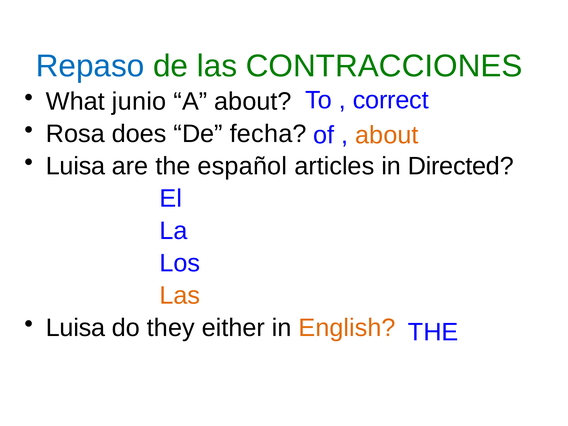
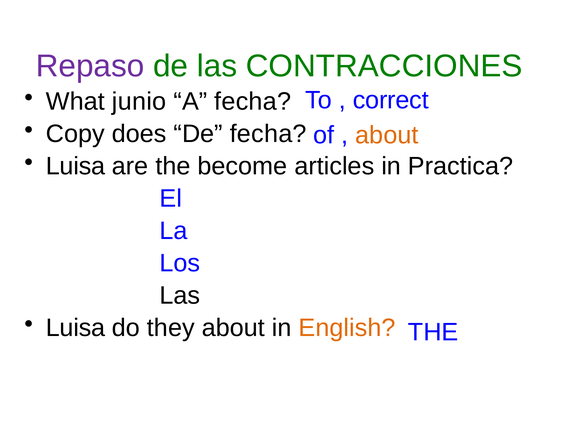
Repaso colour: blue -> purple (90, 66)
A about: about -> fecha (253, 102)
Rosa: Rosa -> Copy (75, 134)
español: español -> become (242, 166)
Directed: Directed -> Practica (461, 166)
Las colour: orange -> black (180, 296)
they either: either -> about (233, 328)
